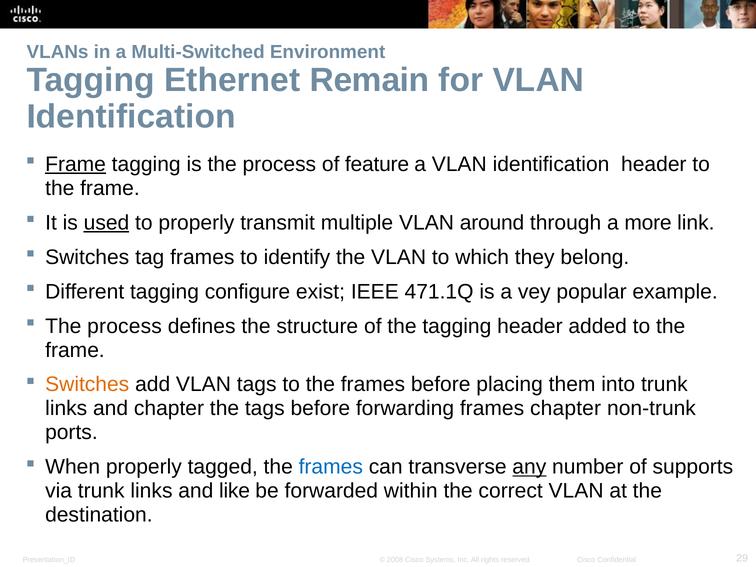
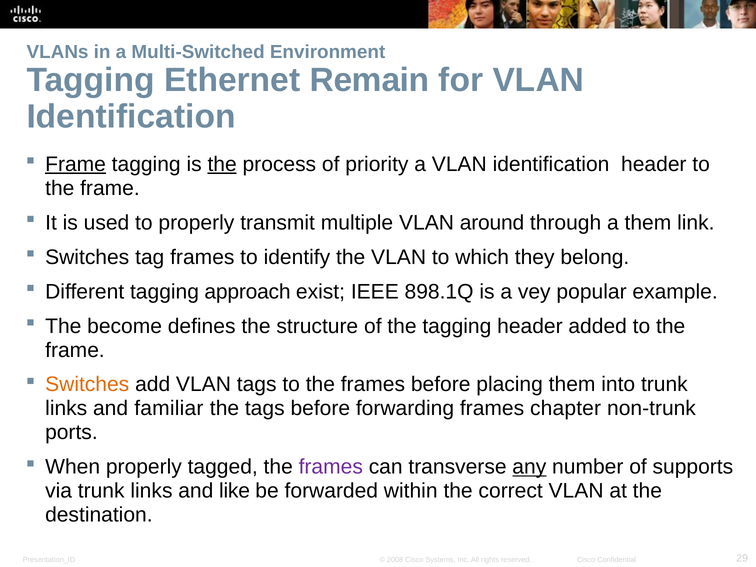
the underline: none -> present (222, 164)
feature: feature -> priority (377, 164)
used underline: present -> none (106, 223)
a more: more -> them (648, 223)
configure: configure -> approach (248, 292)
471.1Q: 471.1Q -> 898.1Q (439, 292)
process: process -> become (125, 326)
and chapter: chapter -> familiar (169, 409)
frames colour: blue -> purple (331, 467)
